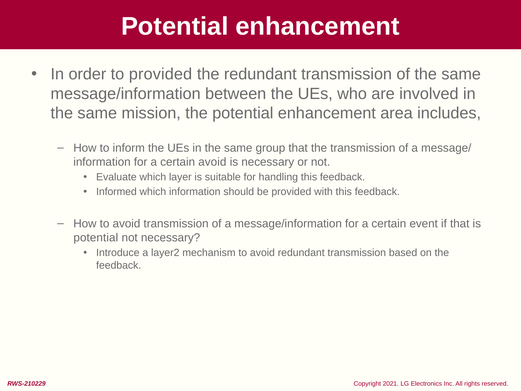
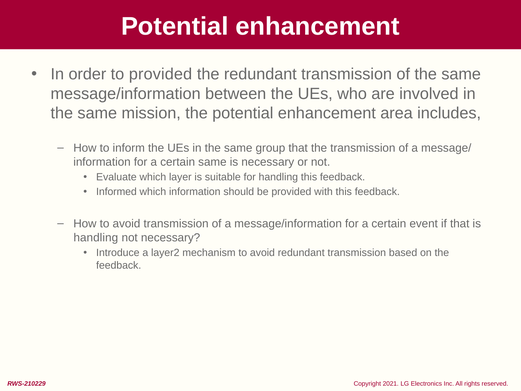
certain avoid: avoid -> same (212, 162)
potential: potential -> handling (96, 237)
